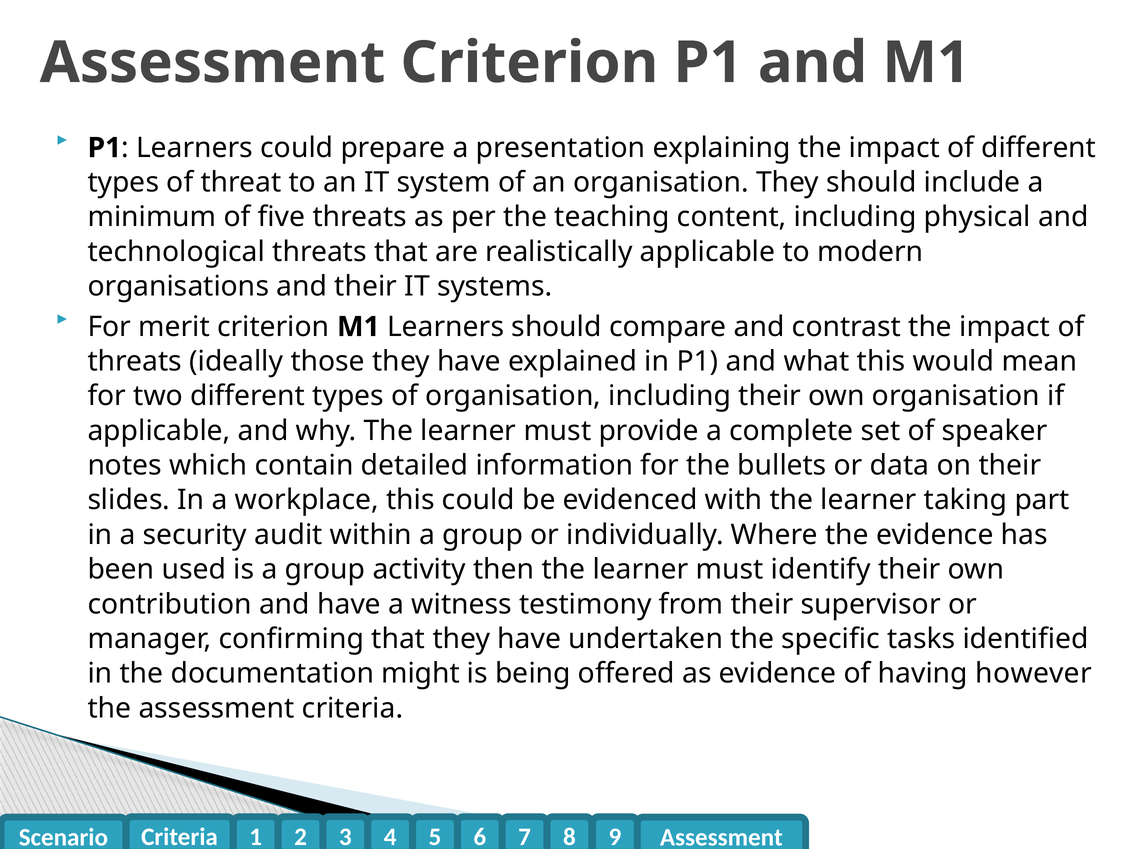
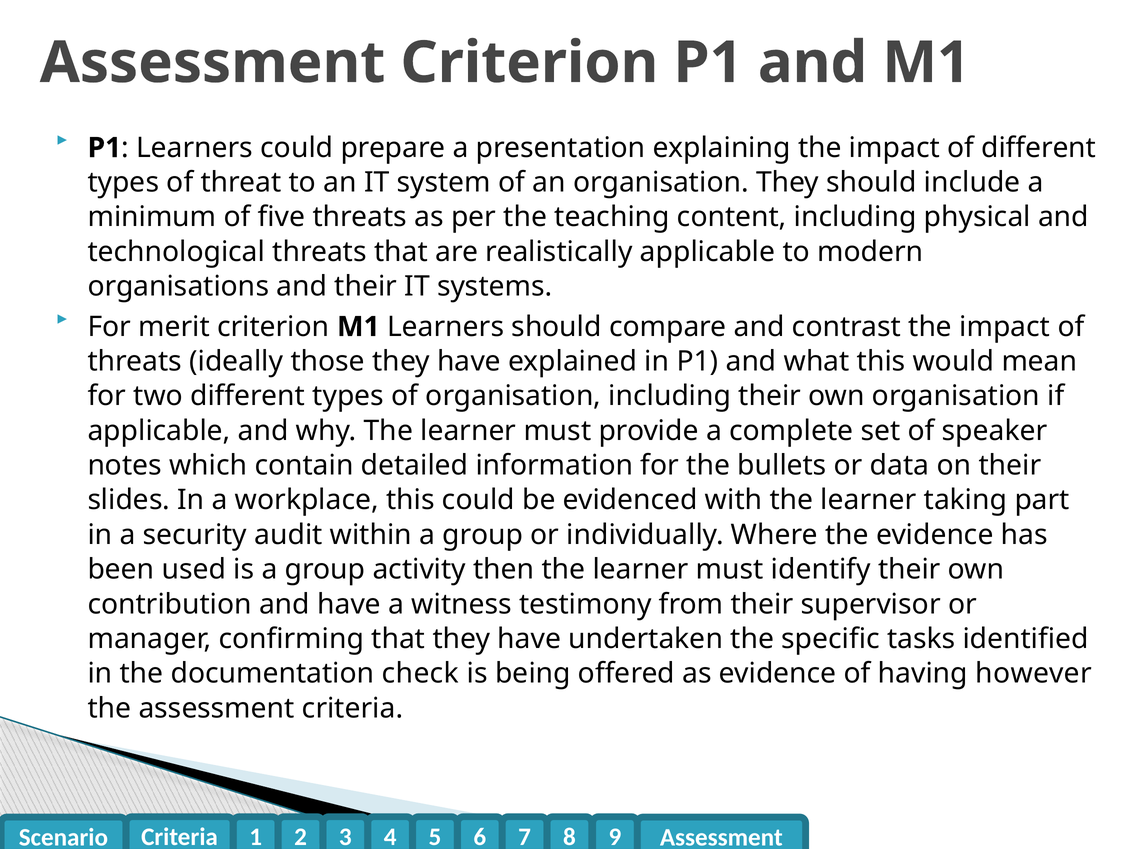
might: might -> check (420, 674)
